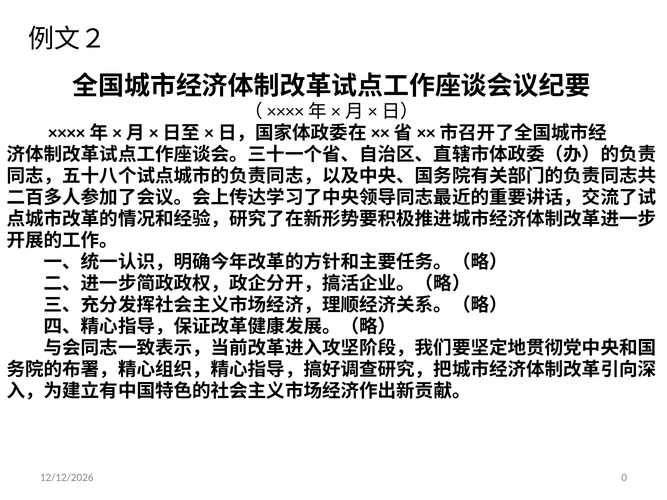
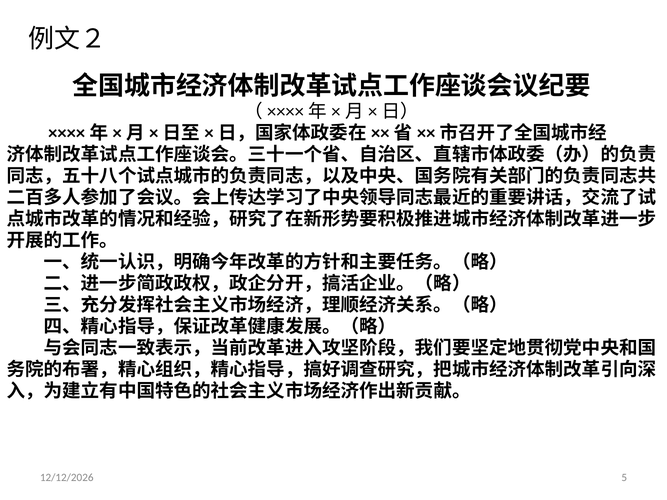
0: 0 -> 5 (624, 478)
